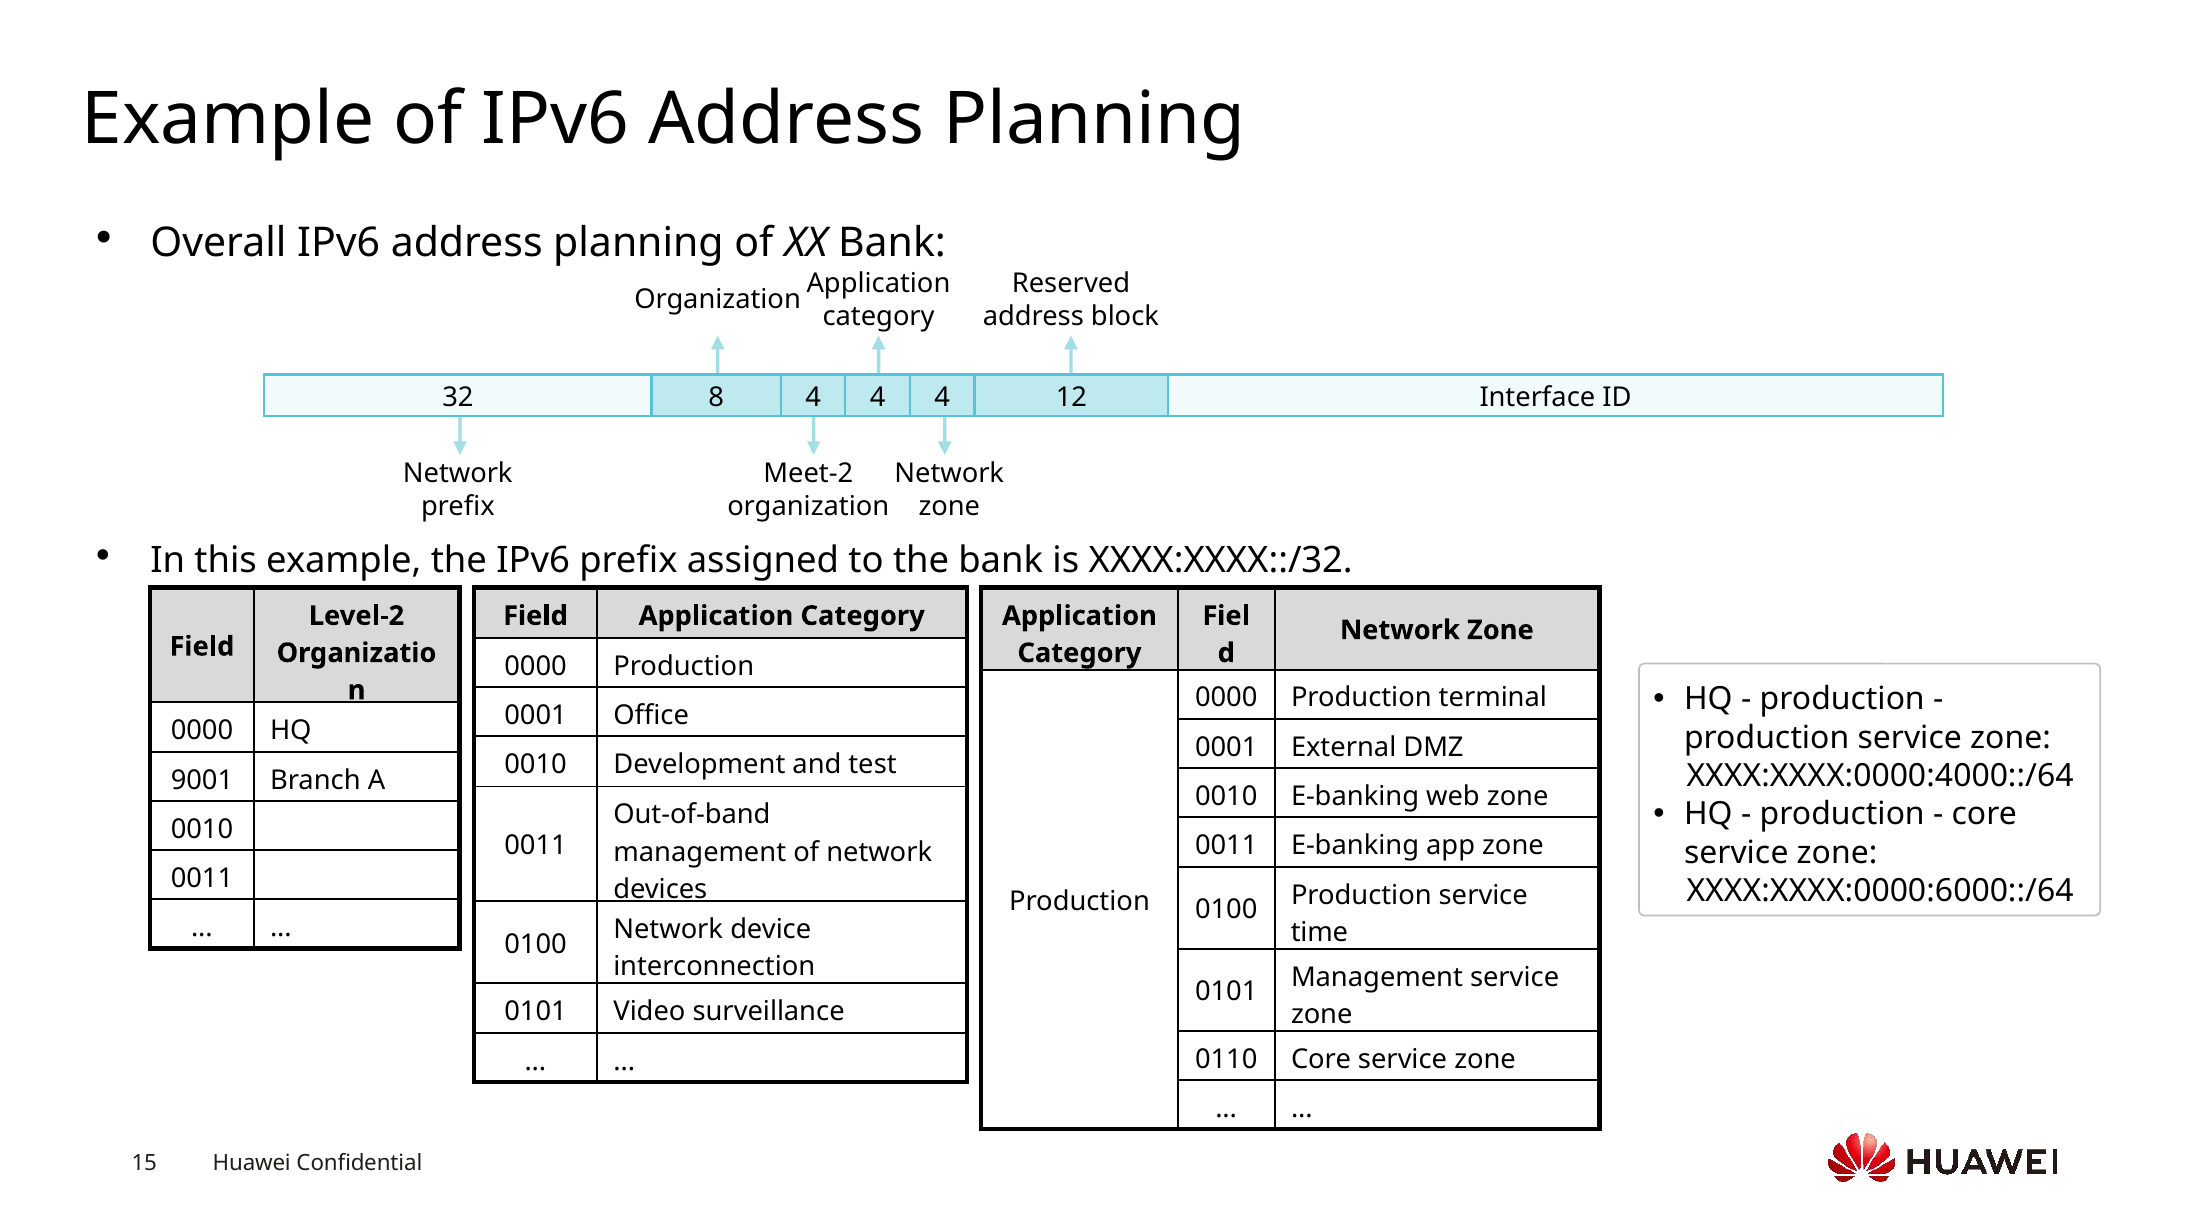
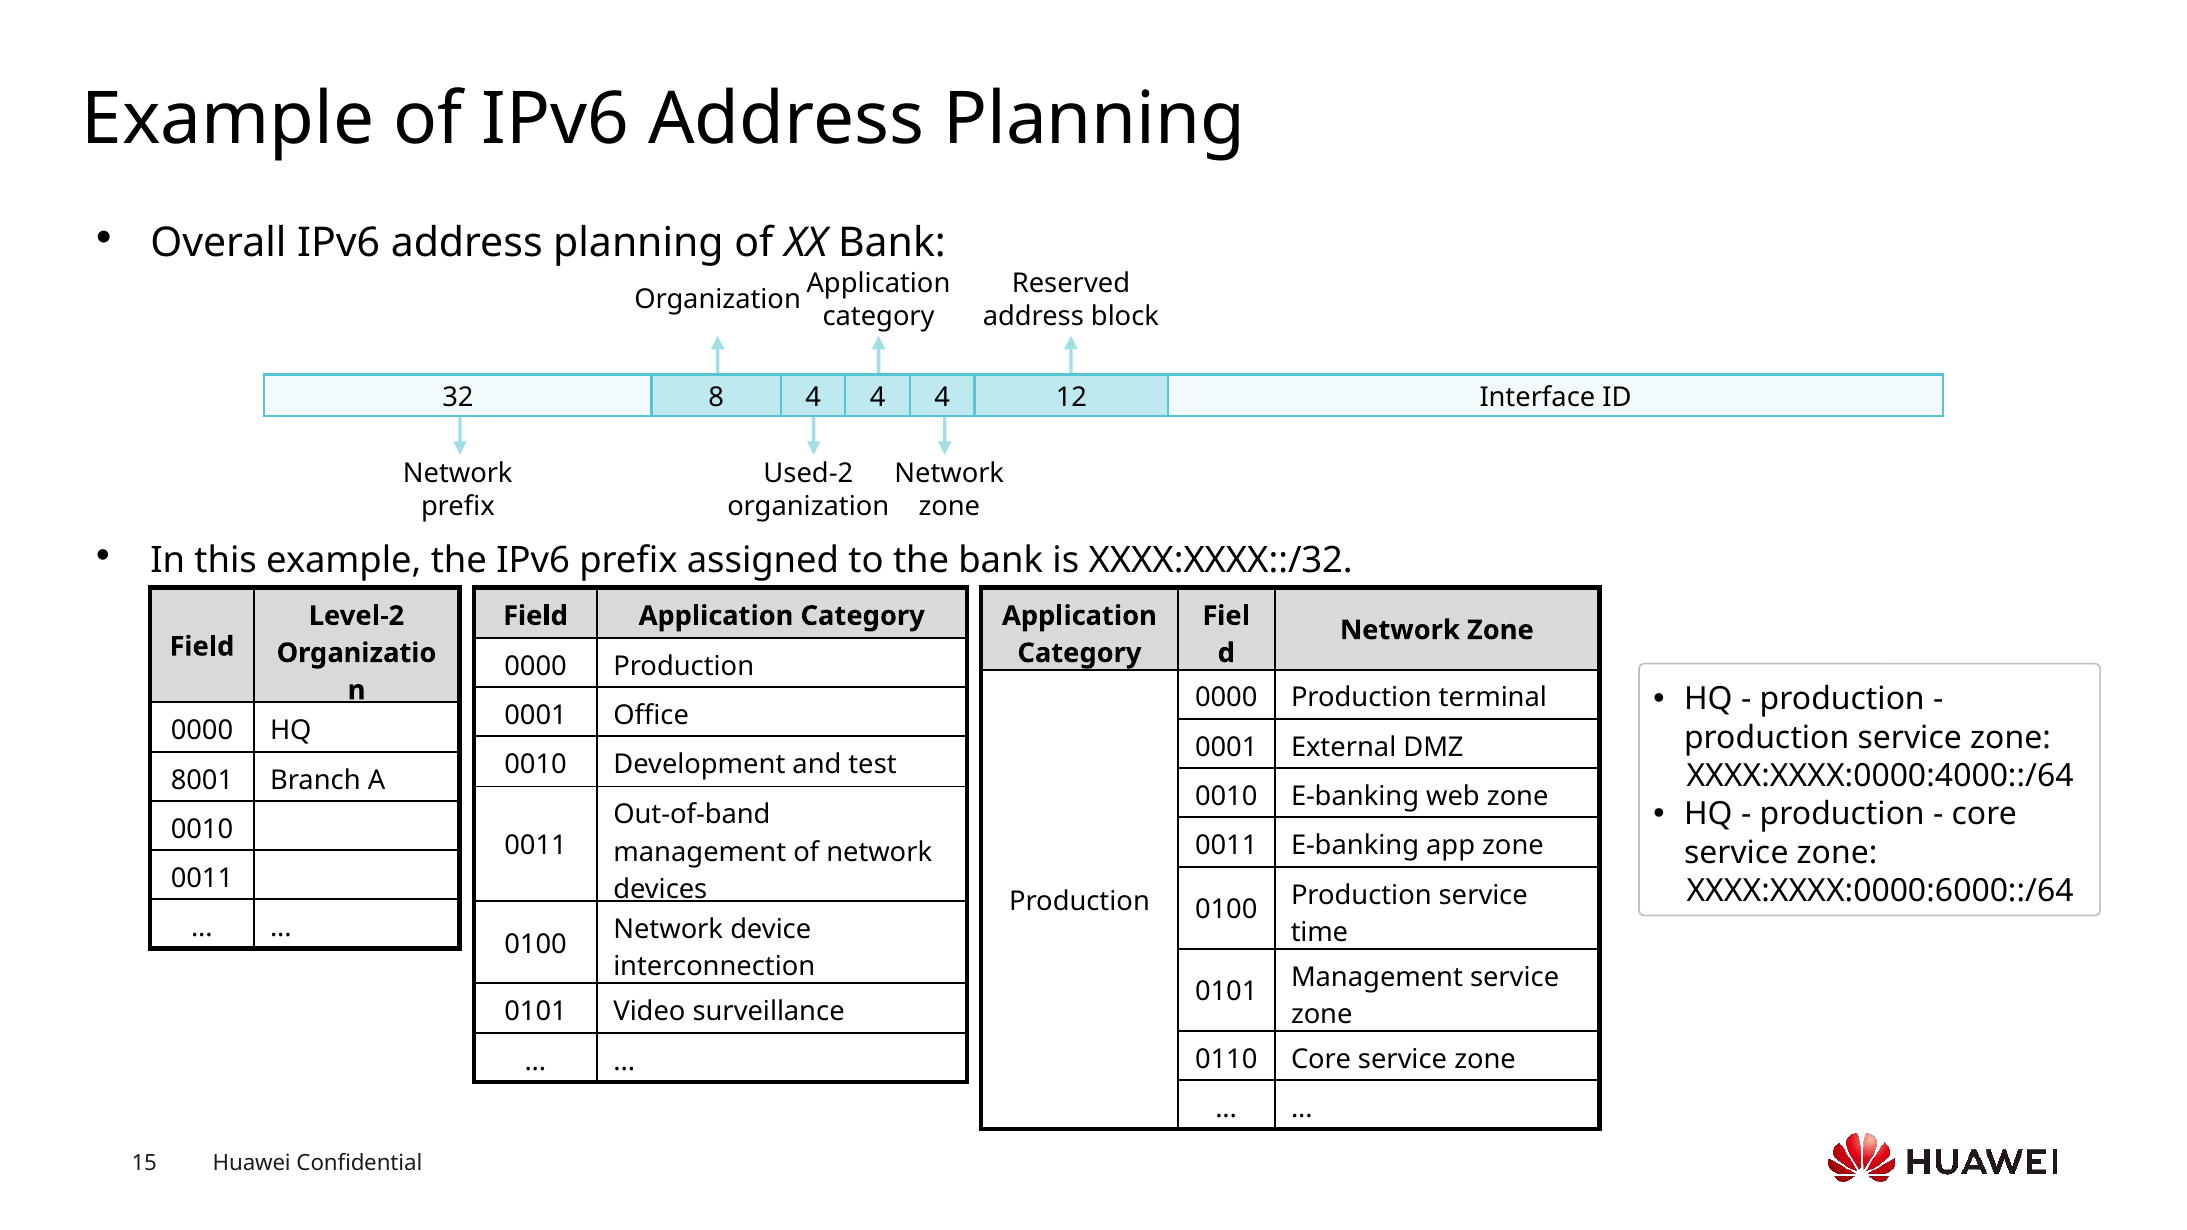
Meet-2: Meet-2 -> Used-2 (808, 474)
9001: 9001 -> 8001 (202, 780)
